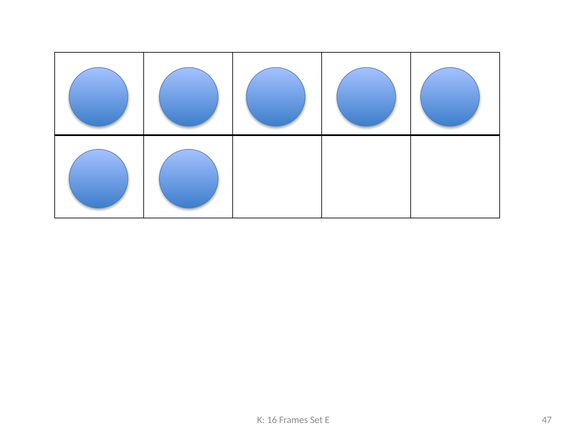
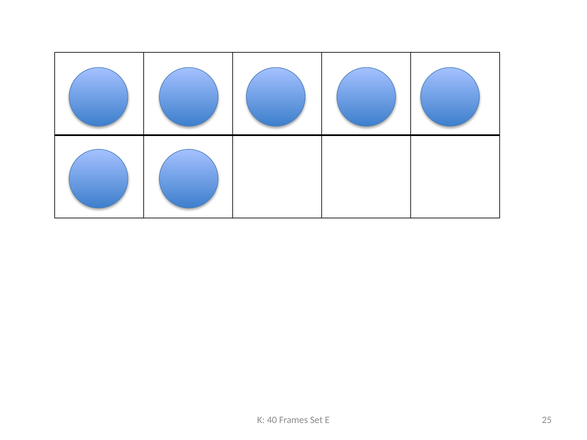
16: 16 -> 40 (272, 420)
47: 47 -> 25 (547, 420)
